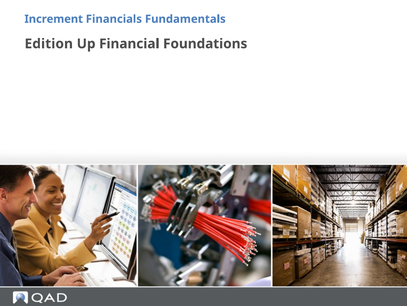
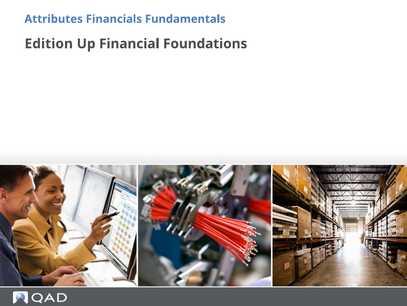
Increment: Increment -> Attributes (54, 19)
